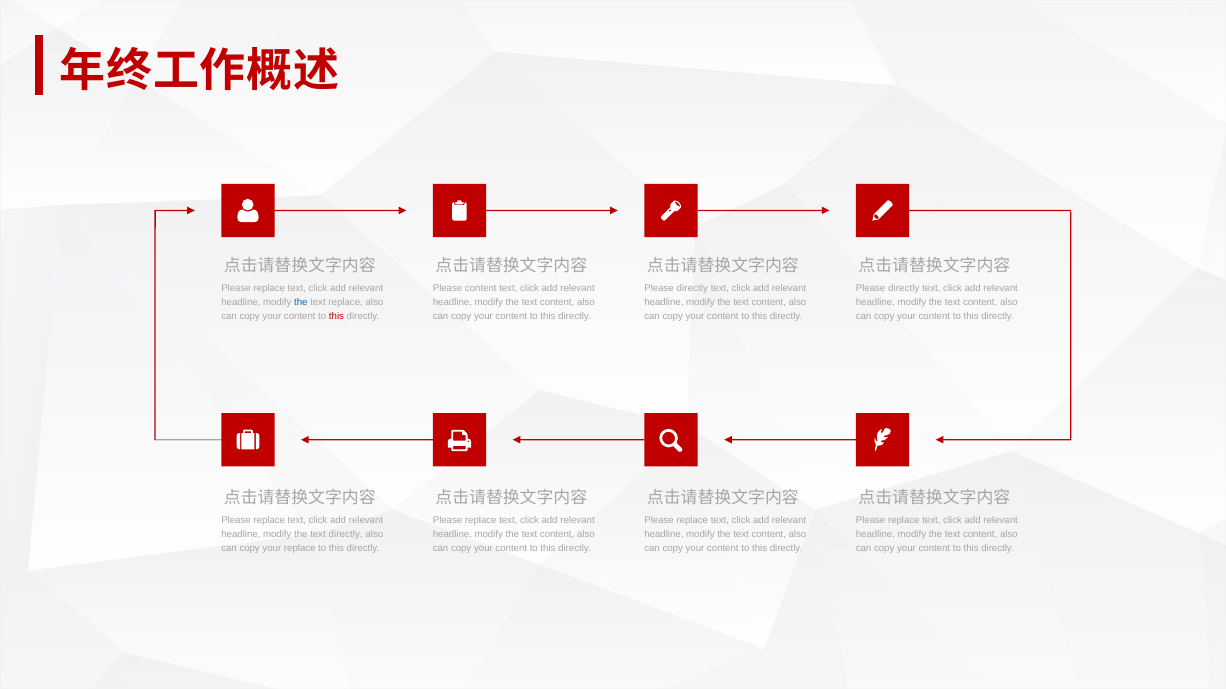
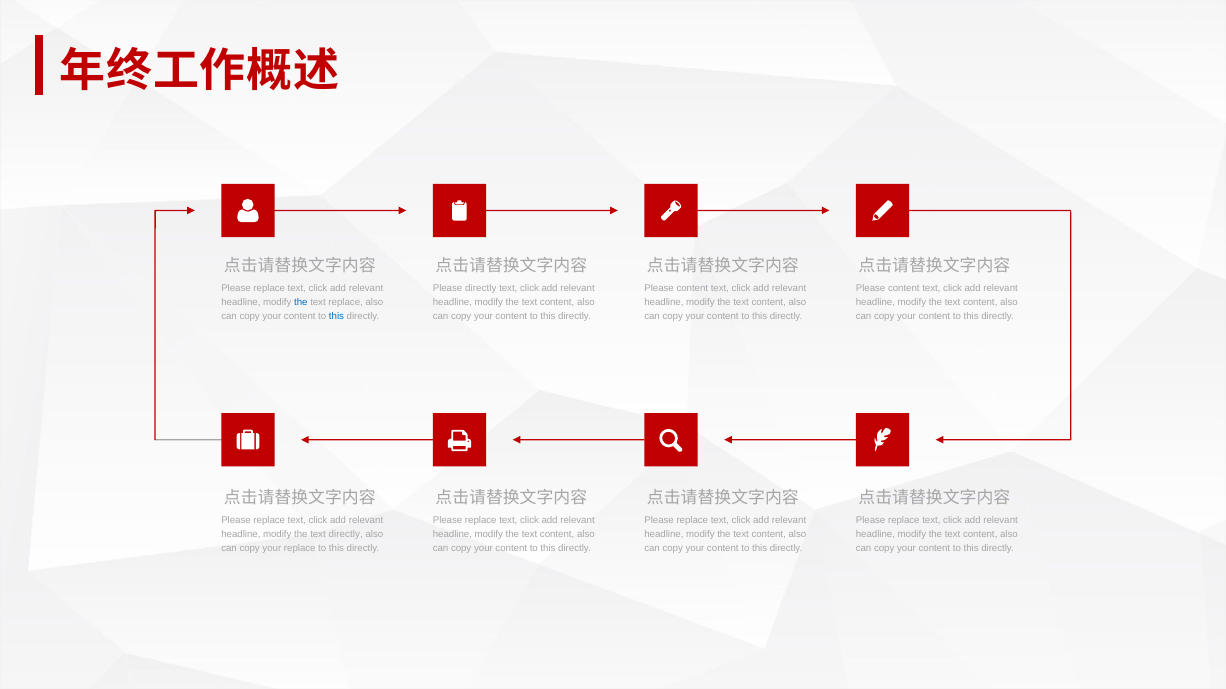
Please content: content -> directly (481, 289)
directly: directly -> content (692, 289)
directly: directly -> content (904, 289)
this colour: red -> blue (336, 317)
